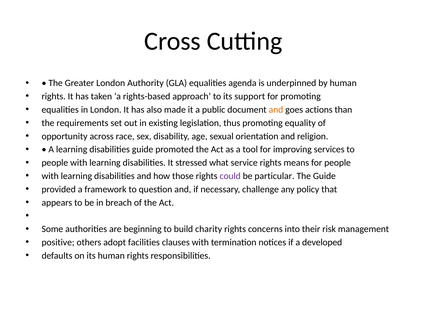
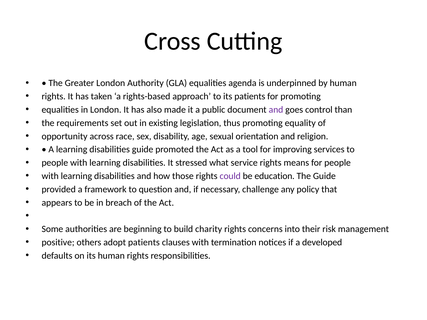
its support: support -> patients (250, 96)
and colour: orange -> purple (276, 110)
actions: actions -> control (319, 110)
particular: particular -> education (275, 176)
adopt facilities: facilities -> patients (144, 243)
